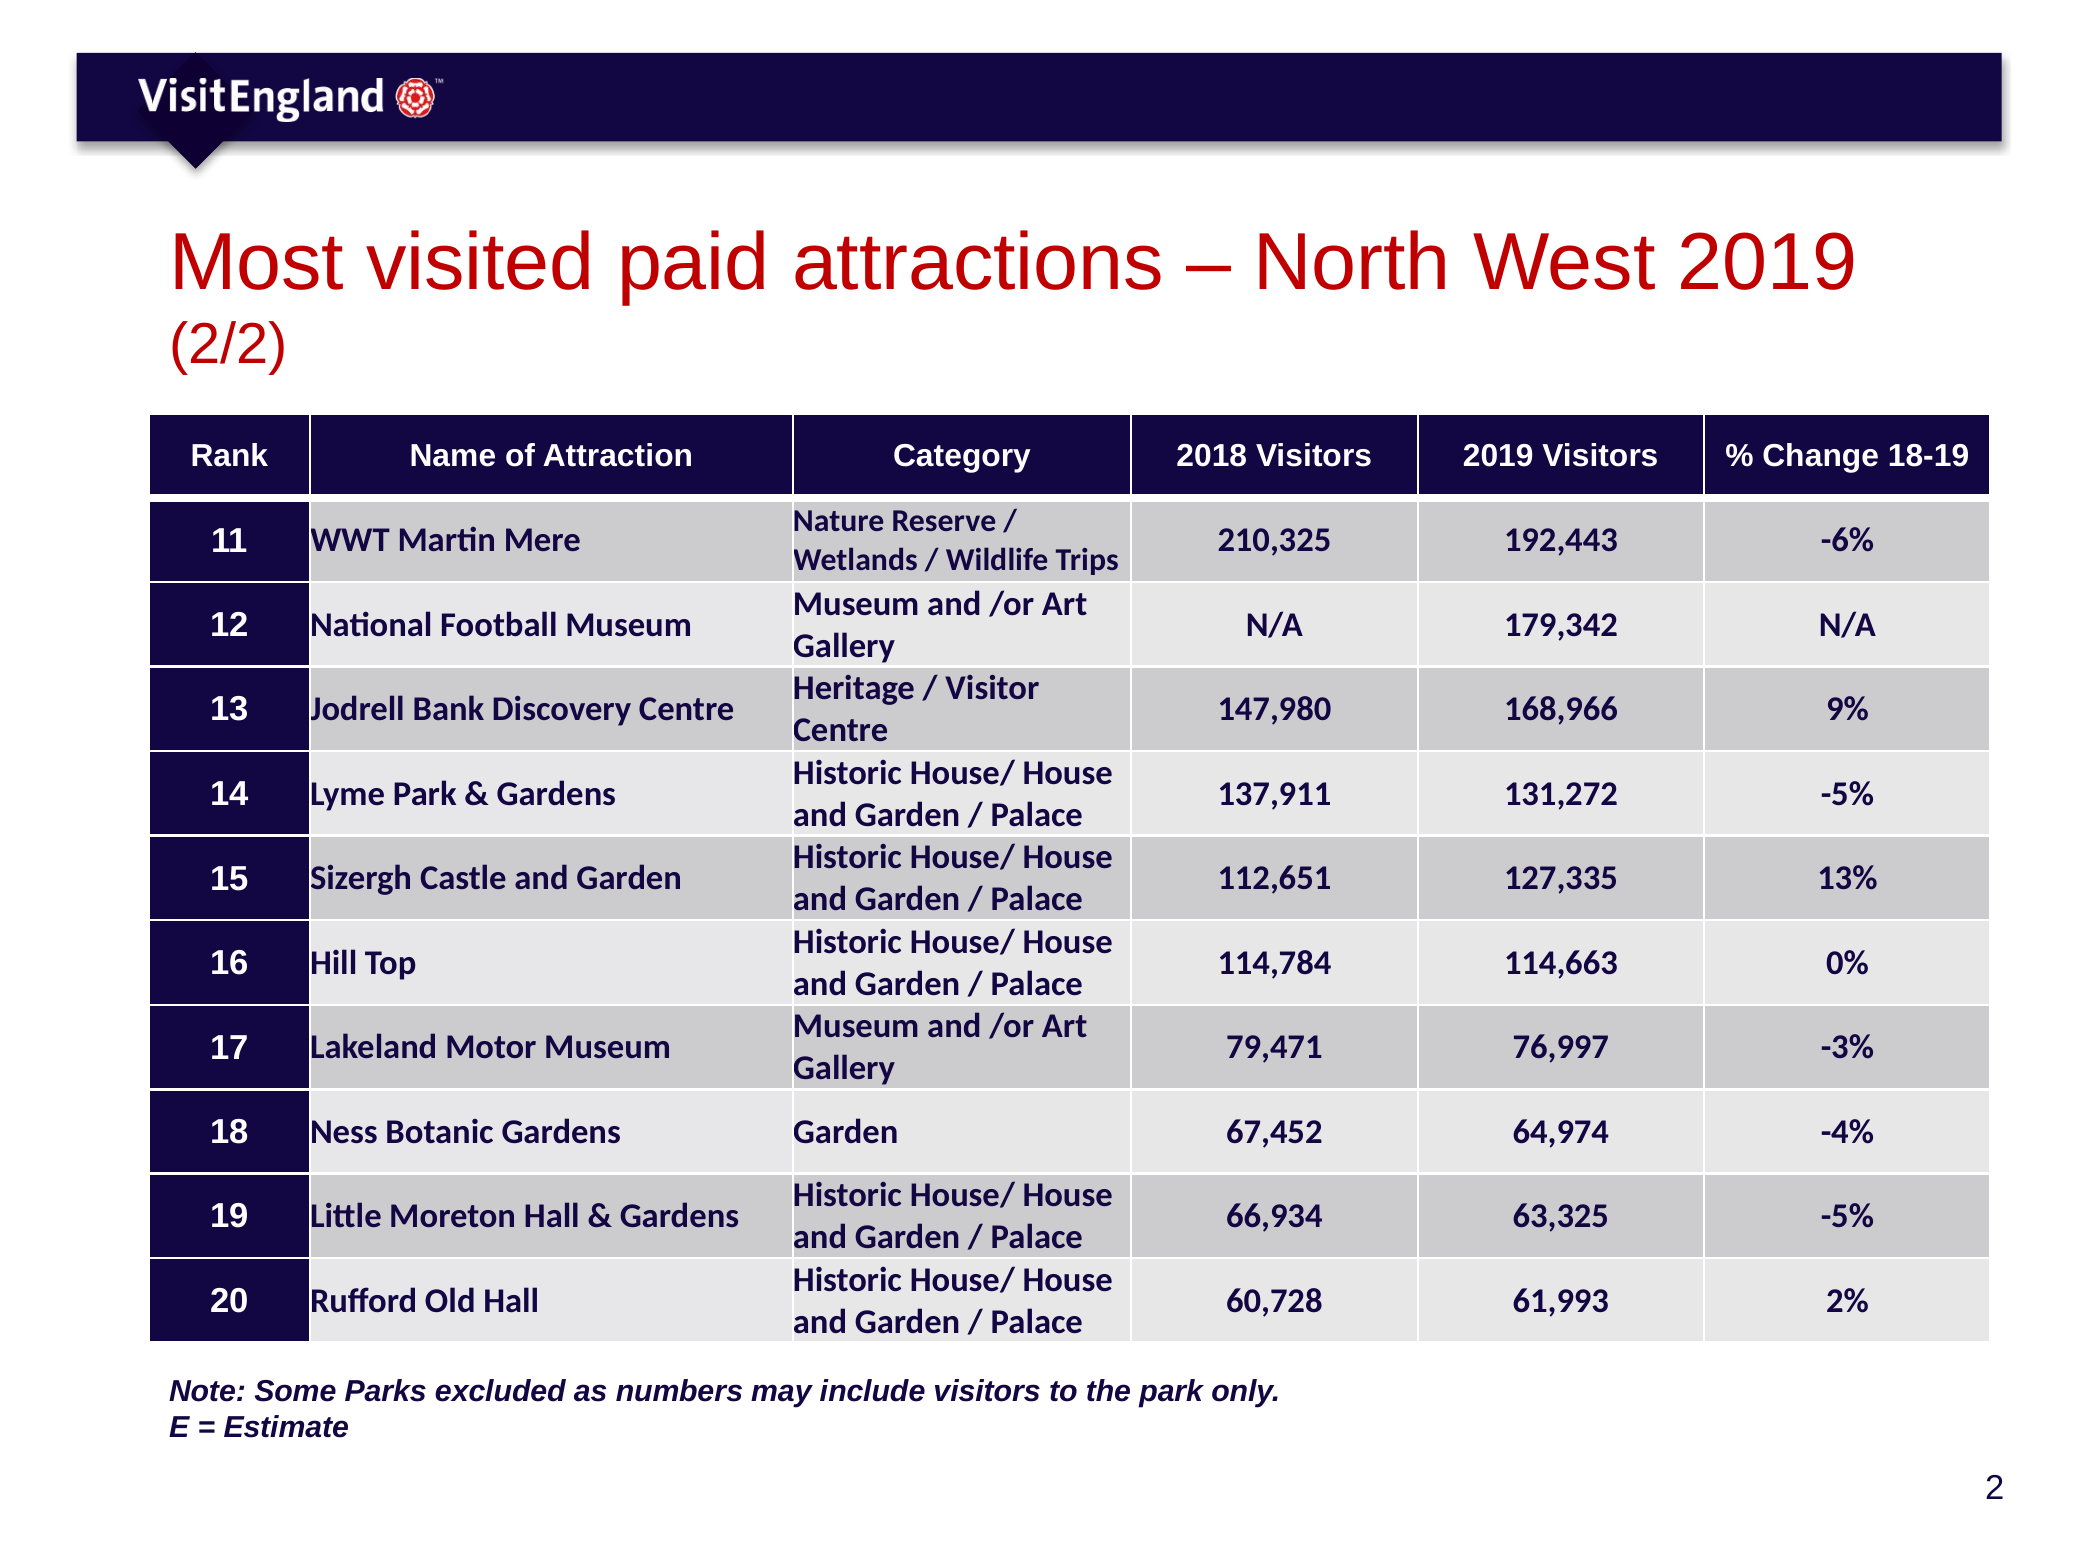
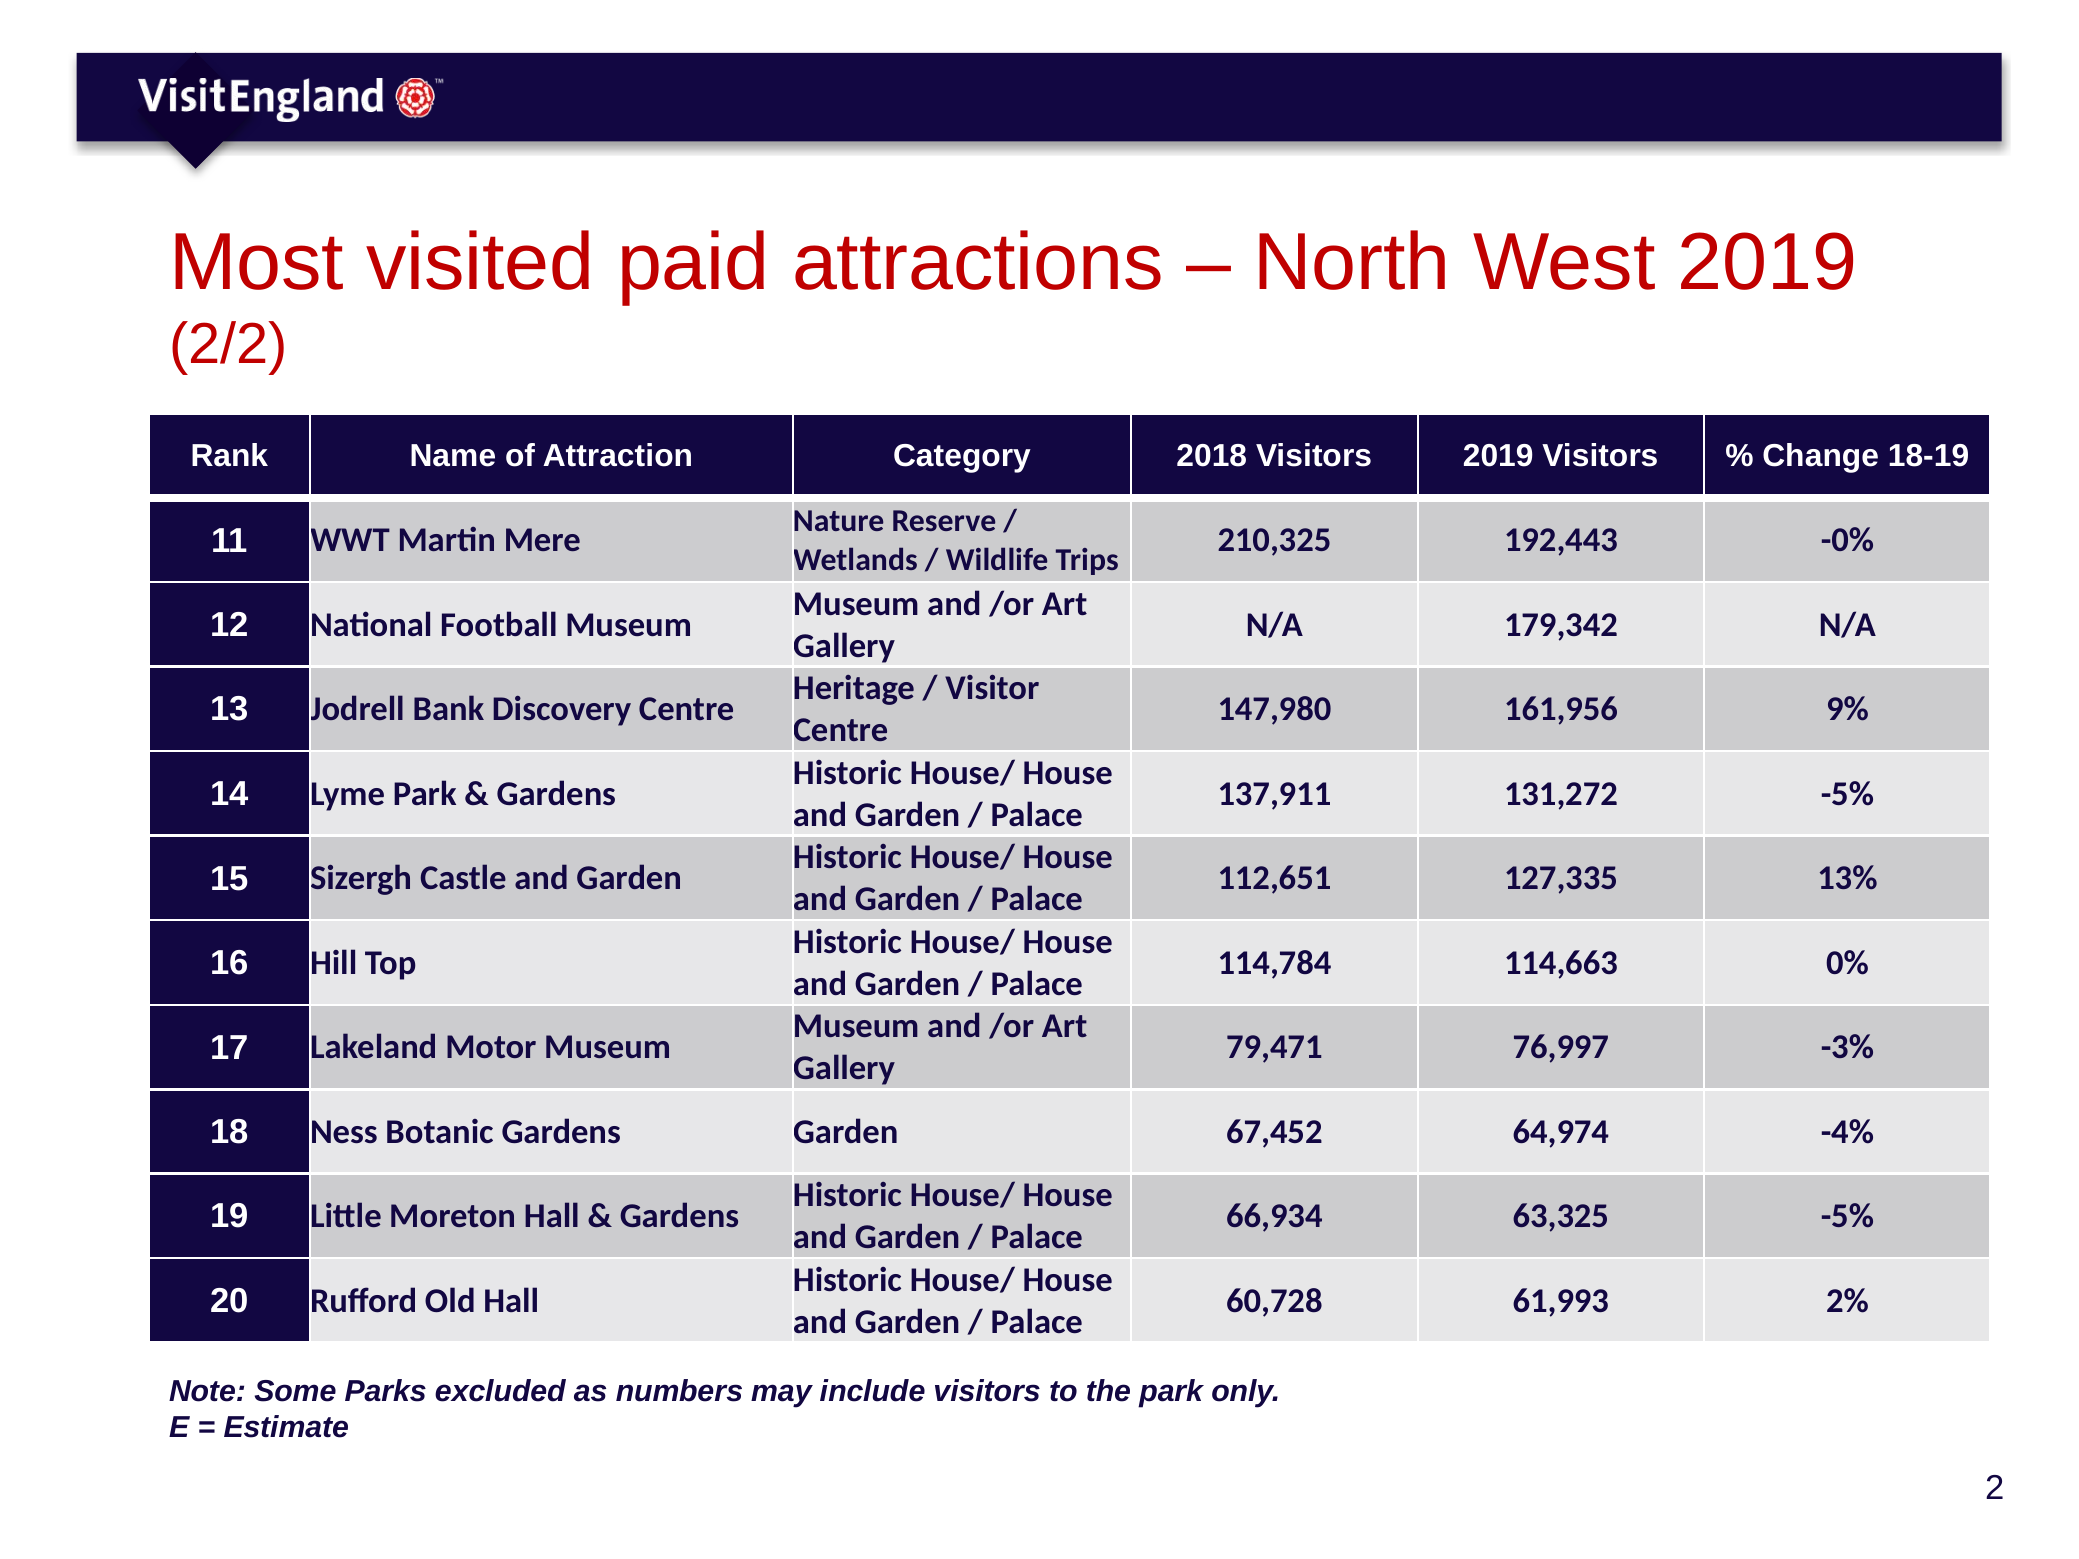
-6%: -6% -> -0% (1847, 540)
168,966: 168,966 -> 161,956 (1561, 709)
